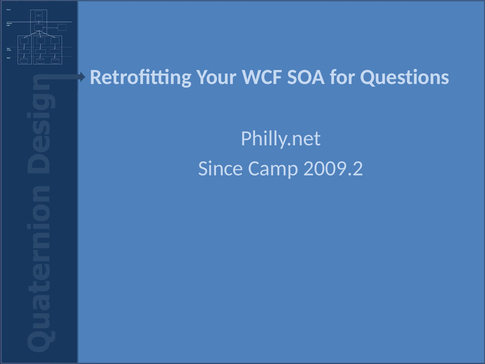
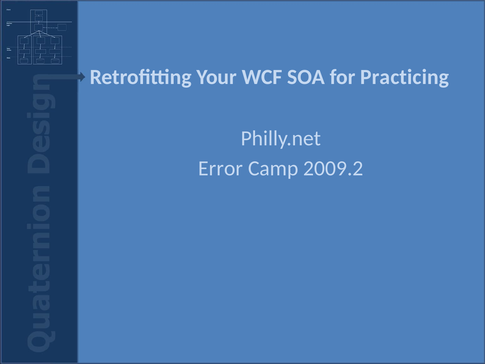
Questions: Questions -> Practicing (405, 77)
Since: Since -> Error (221, 168)
